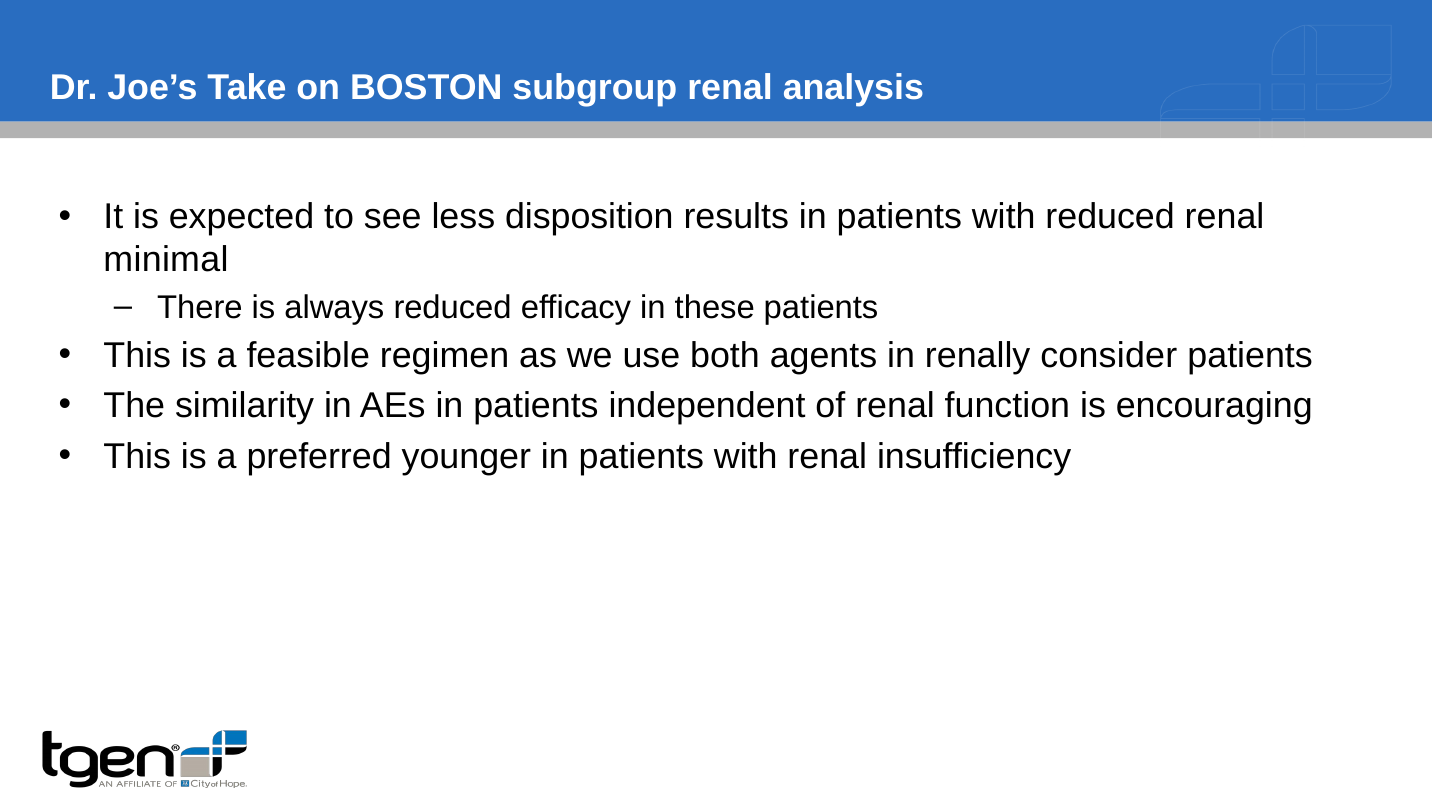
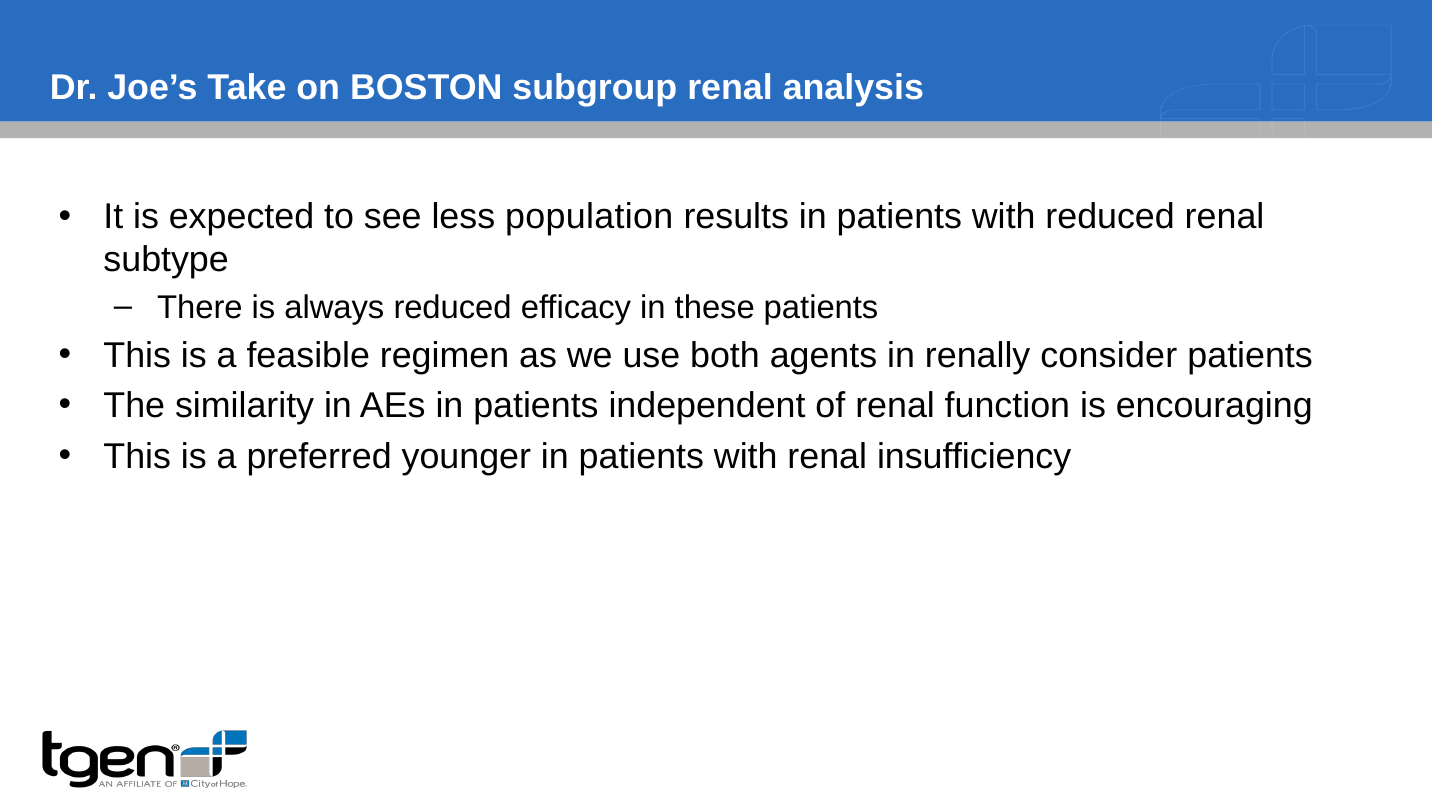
disposition: disposition -> population (589, 217)
minimal: minimal -> subtype (166, 260)
